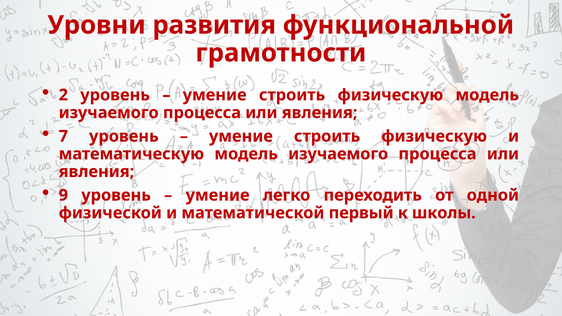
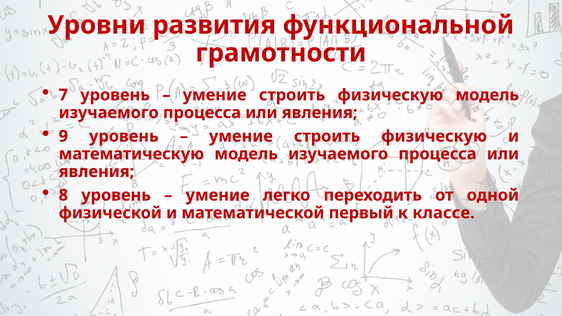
2: 2 -> 7 (63, 95)
7: 7 -> 9 (63, 136)
9: 9 -> 8 (63, 195)
школы: школы -> классе (444, 213)
